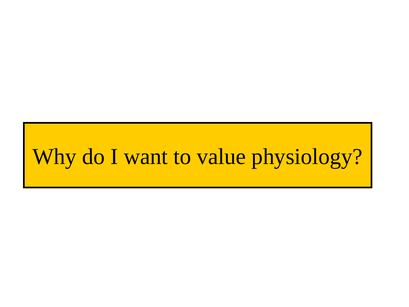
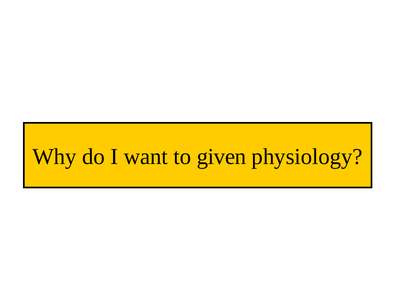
value: value -> given (222, 157)
